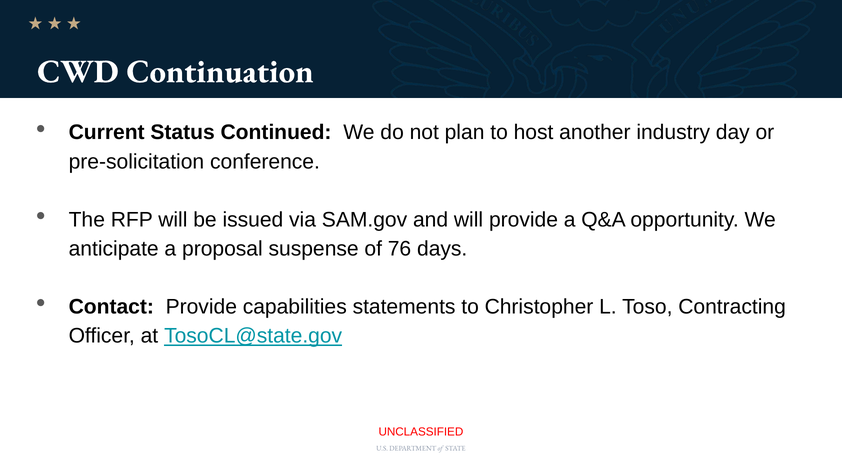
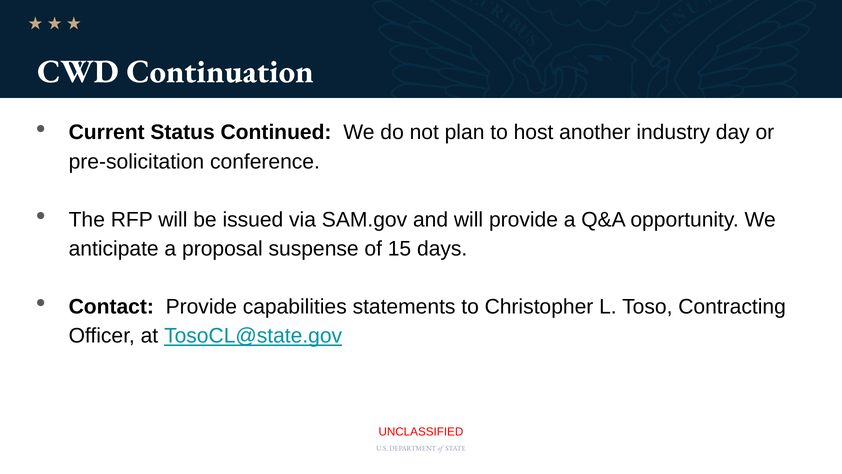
76: 76 -> 15 (400, 249)
